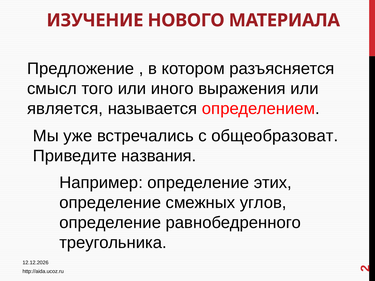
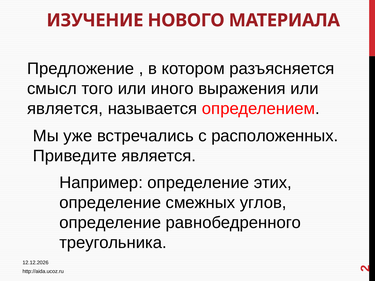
общеобразоват: общеобразоват -> расположенных (275, 136)
Приведите названия: названия -> является (159, 156)
